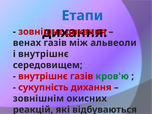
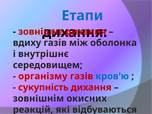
венах: венах -> вдиху (27, 43)
альвеоли: альвеоли -> оболонка (114, 43)
внутрішнє: внутрішнє -> організму (43, 76)
кров'ю colour: green -> blue (112, 76)
